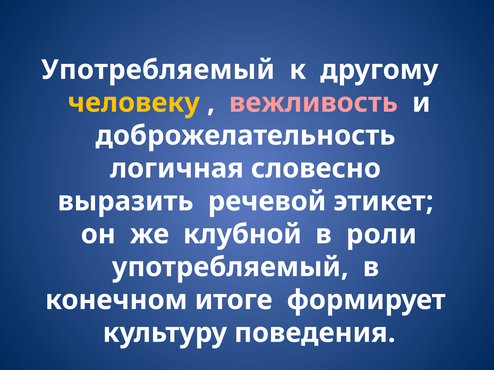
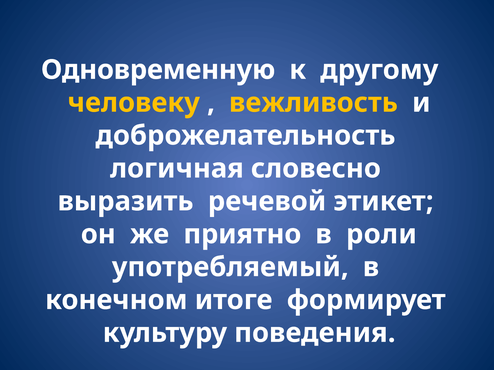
Употребляемый: Употребляемый -> Одновременную (158, 70)
вежливость colour: pink -> yellow (313, 103)
клубной: клубной -> приятно (242, 235)
